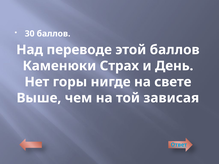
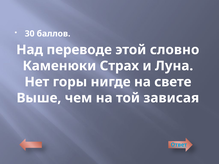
этой баллов: баллов -> словно (175, 50)
День: День -> Луна (174, 66)
